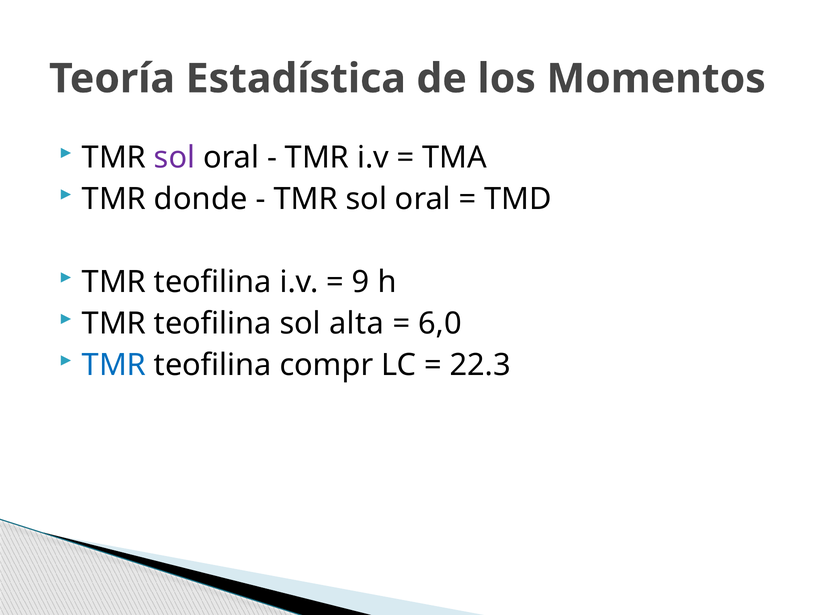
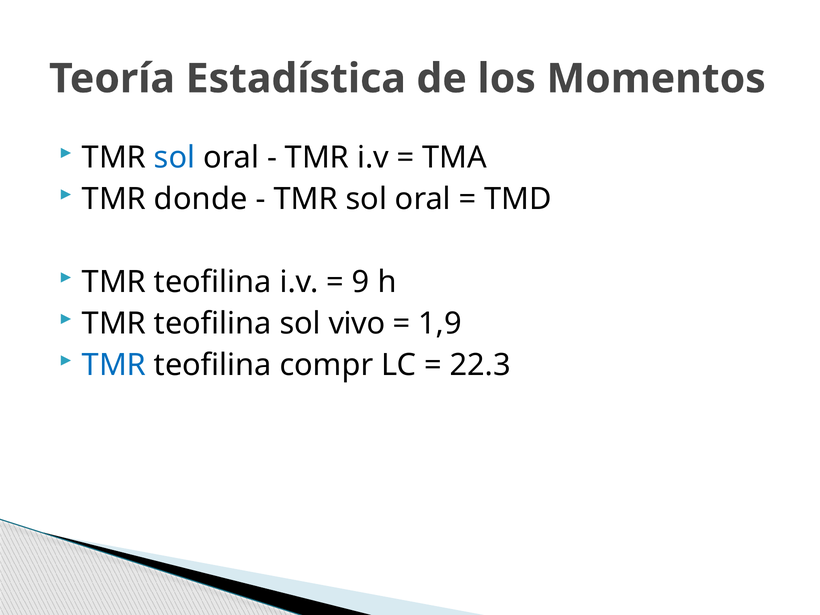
sol colour: purple -> blue (175, 158)
alta: alta -> vivo (357, 323)
6,0: 6,0 -> 1,9 (440, 323)
